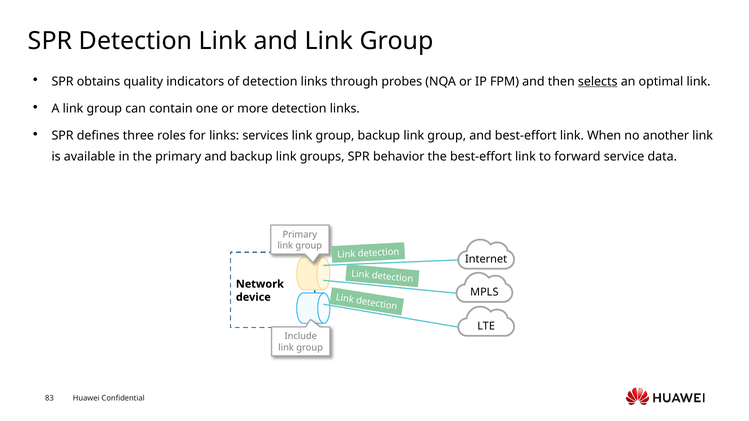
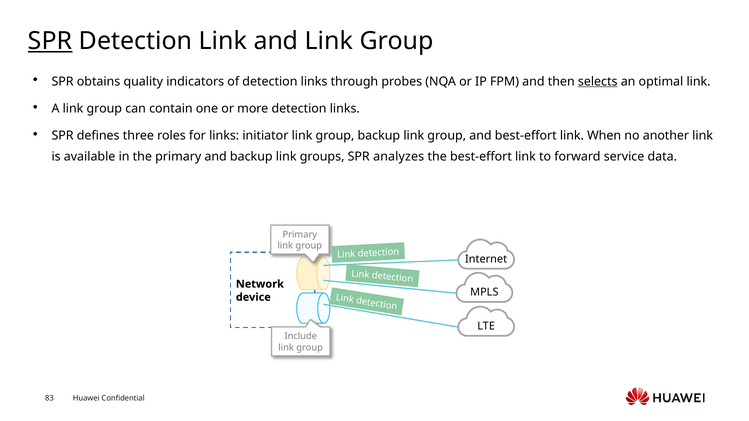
SPR underline: none -> present (50, 41)
services: services -> initiator (265, 136)
behavior: behavior -> analyzes (399, 157)
